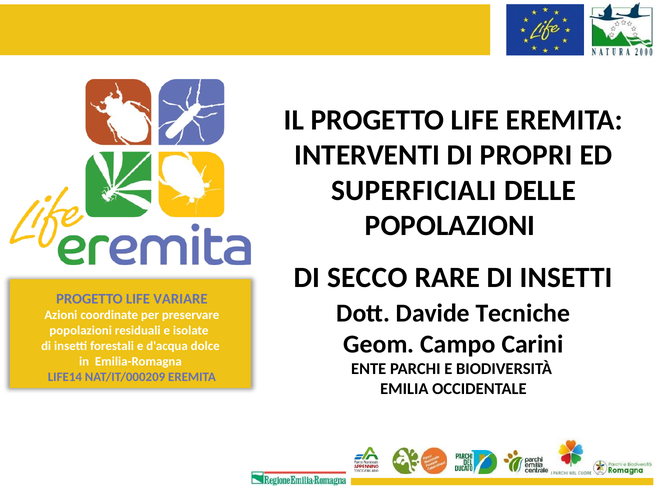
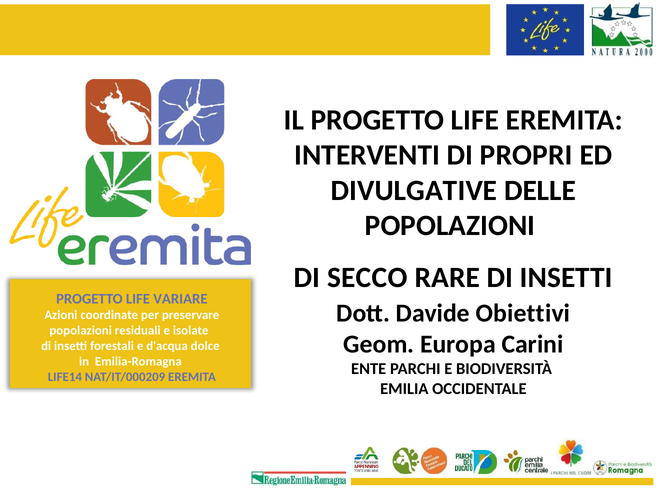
SUPERFICIALI: SUPERFICIALI -> DIVULGATIVE (414, 191)
Tecniche: Tecniche -> Obiettivi (523, 314)
Campo: Campo -> Europa (458, 345)
